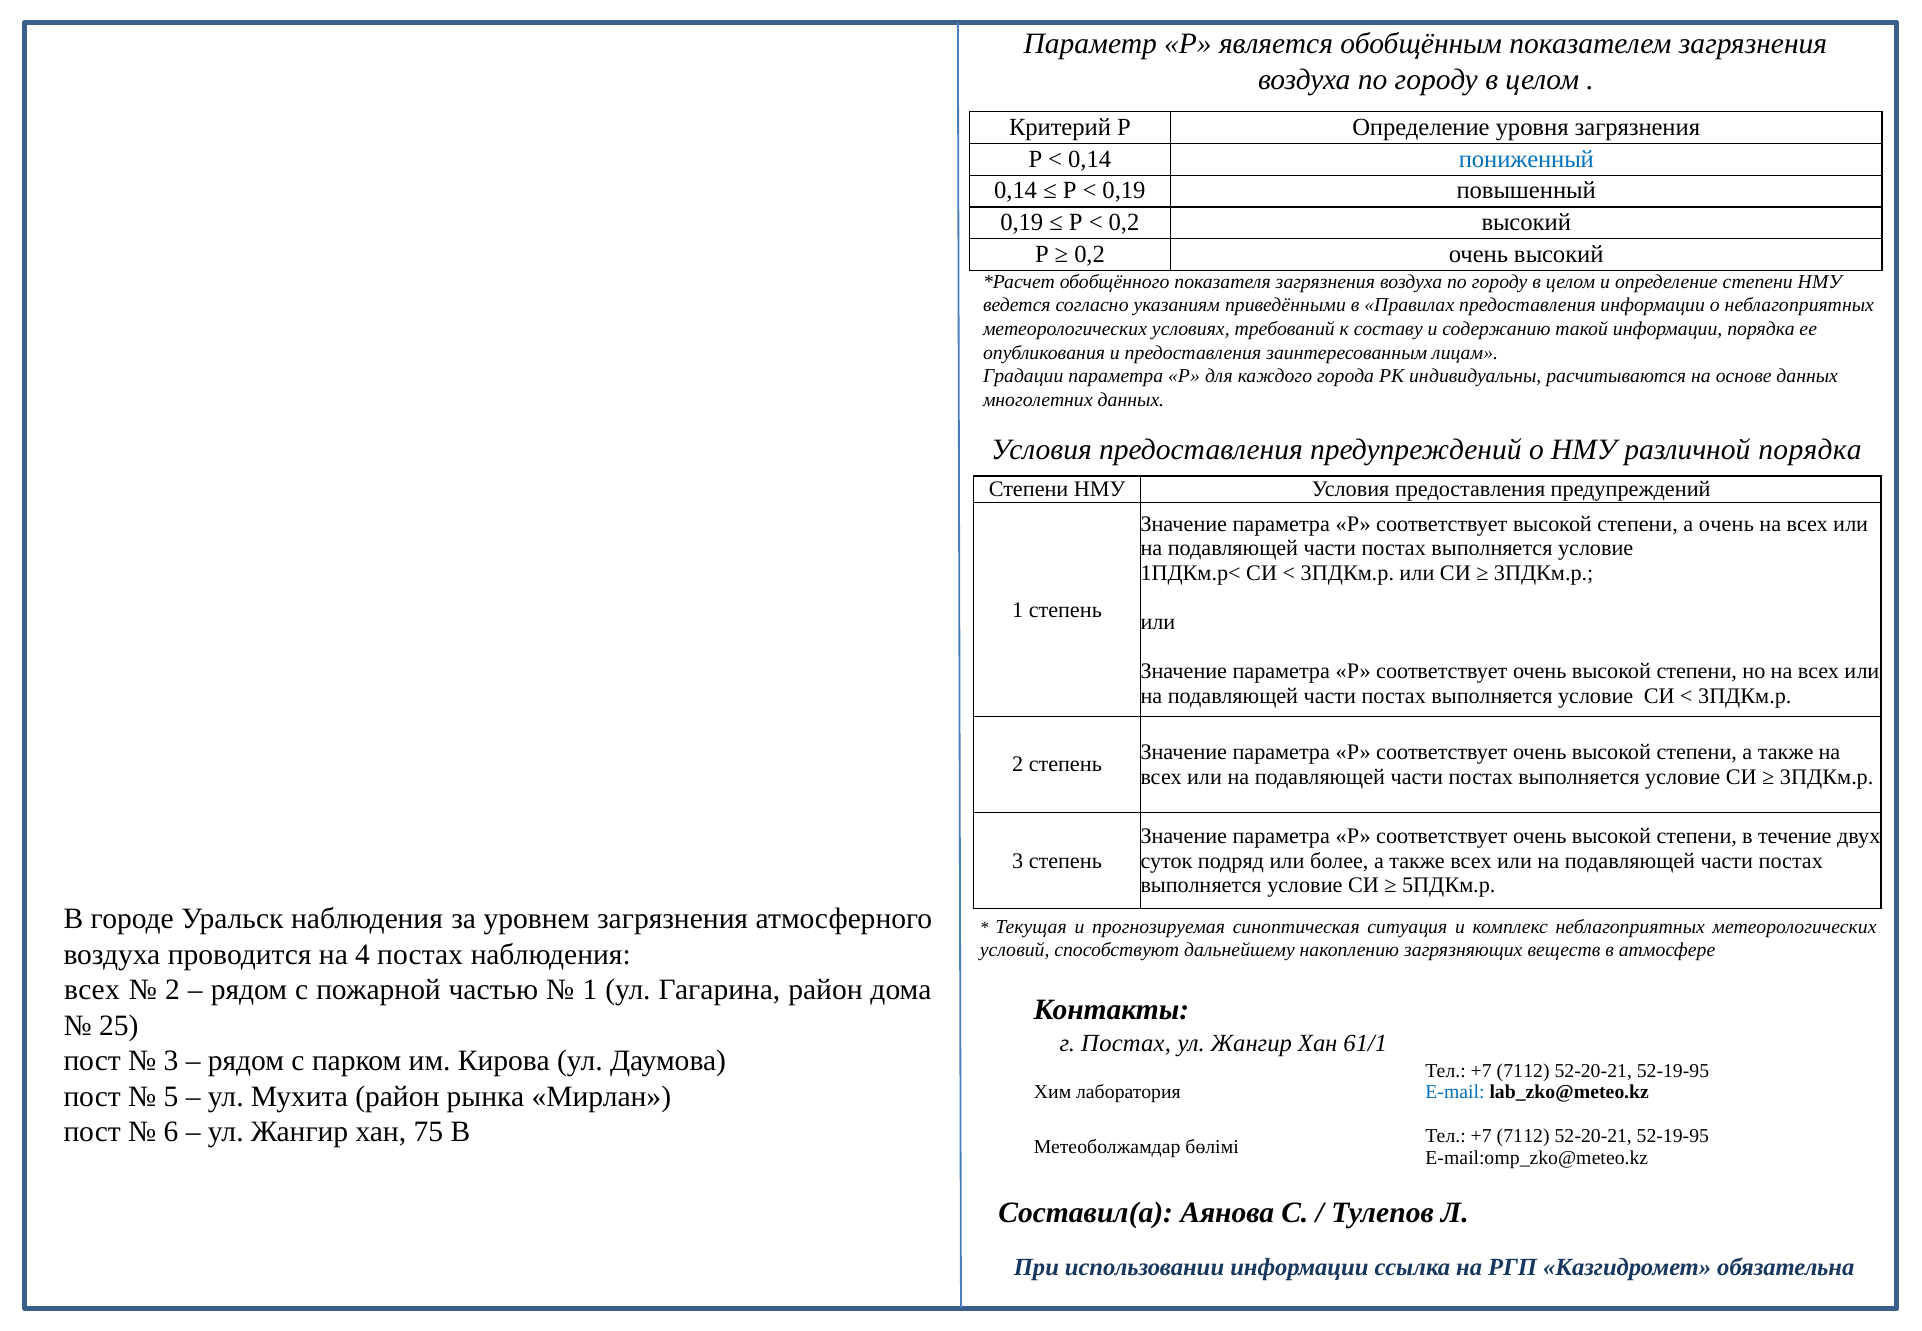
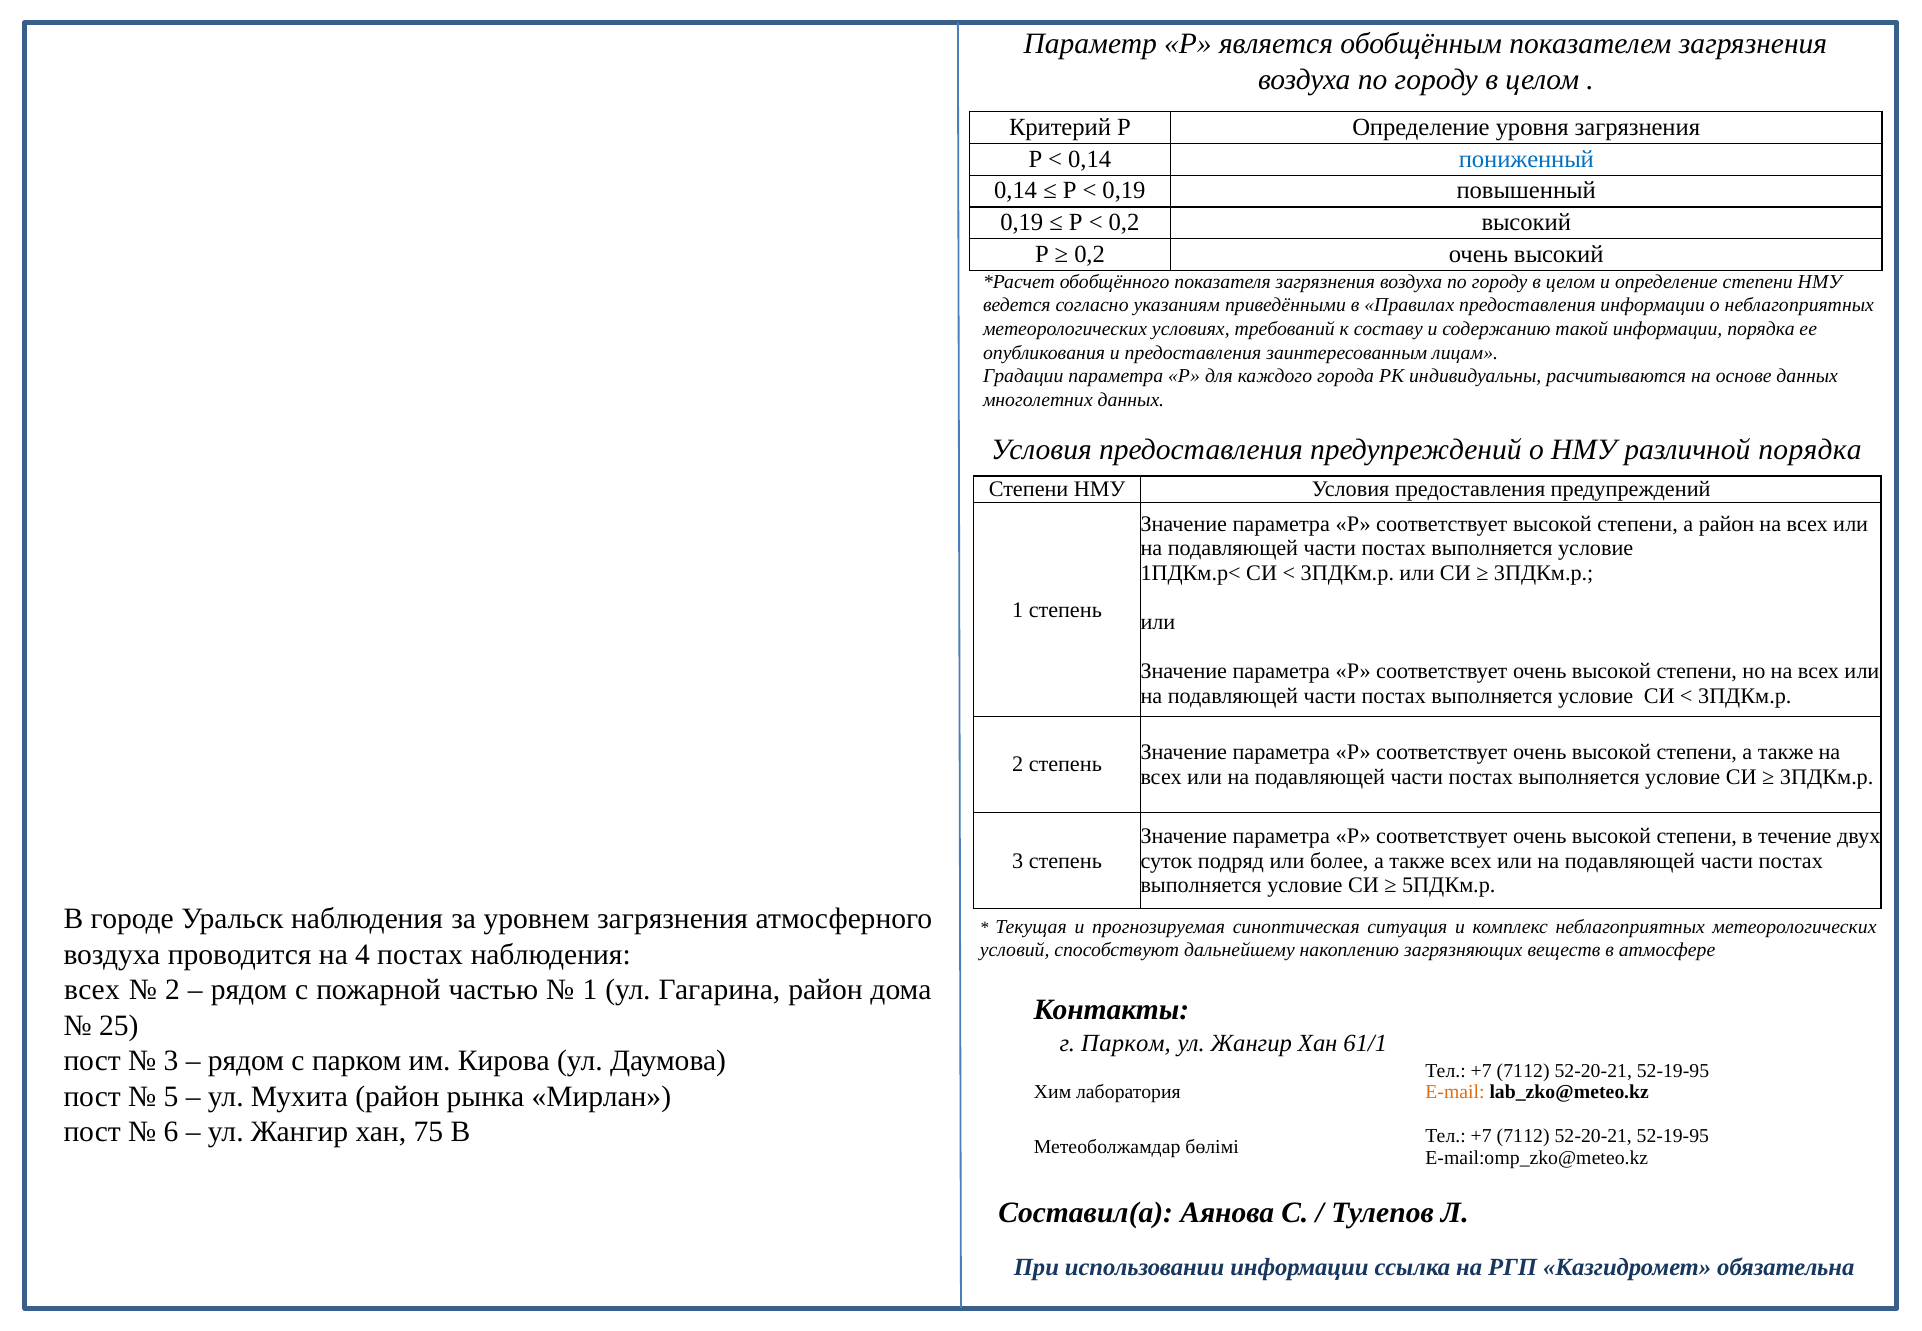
а очень: очень -> район (1727, 524)
г Постах: Постах -> Парком (1126, 1043)
E-mail colour: blue -> orange (1455, 1092)
